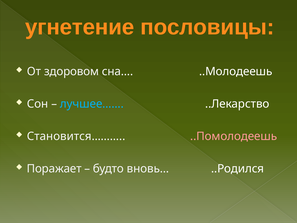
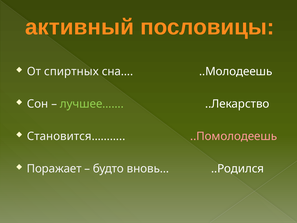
угнетение: угнетение -> активный (80, 27)
здоровом: здоровом -> спиртных (71, 71)
лучшее…… colour: light blue -> light green (92, 104)
